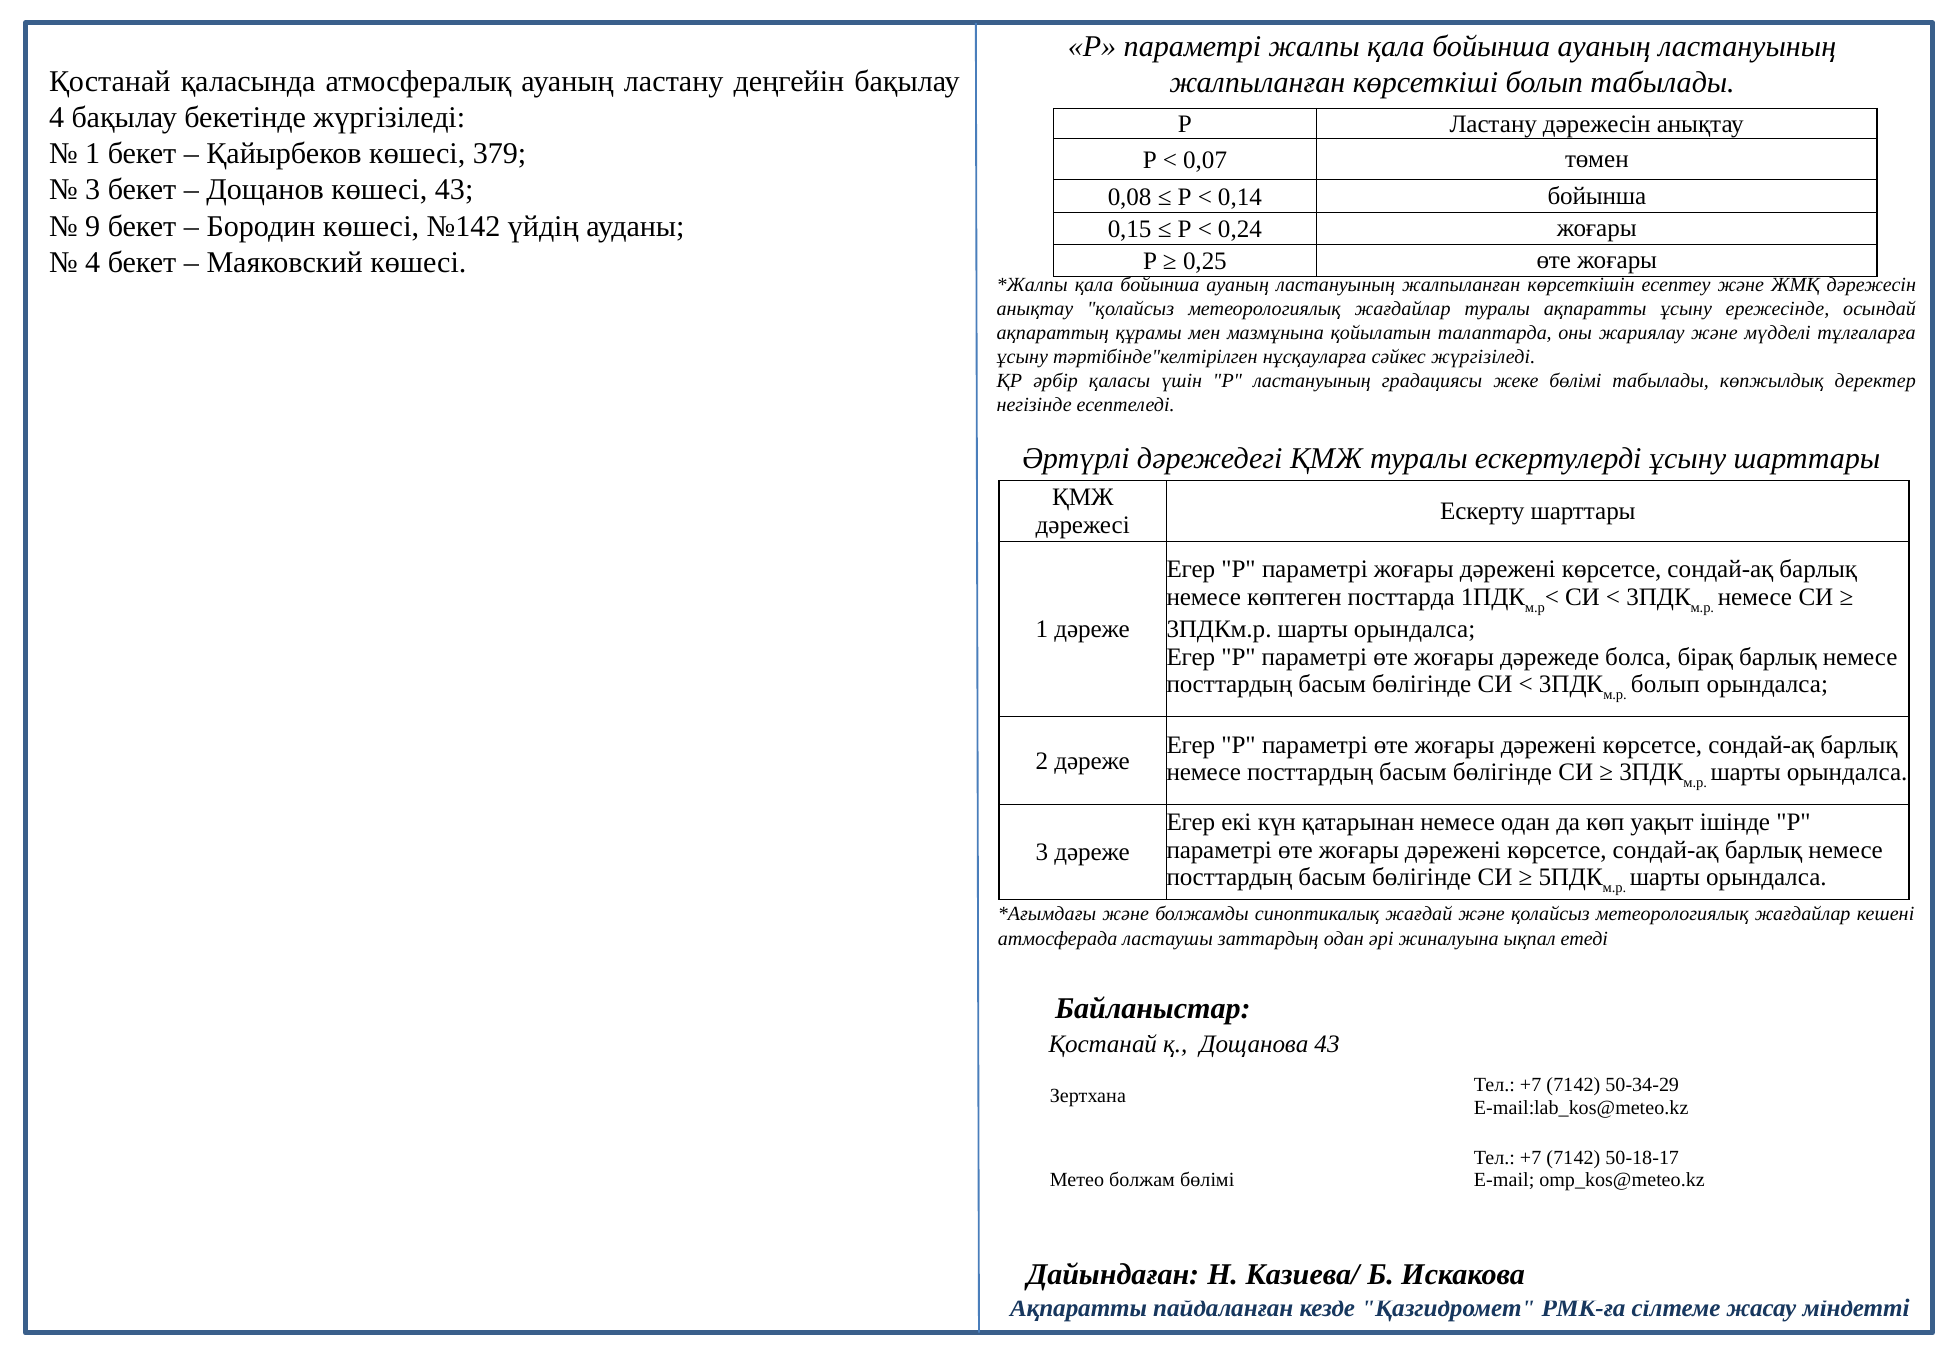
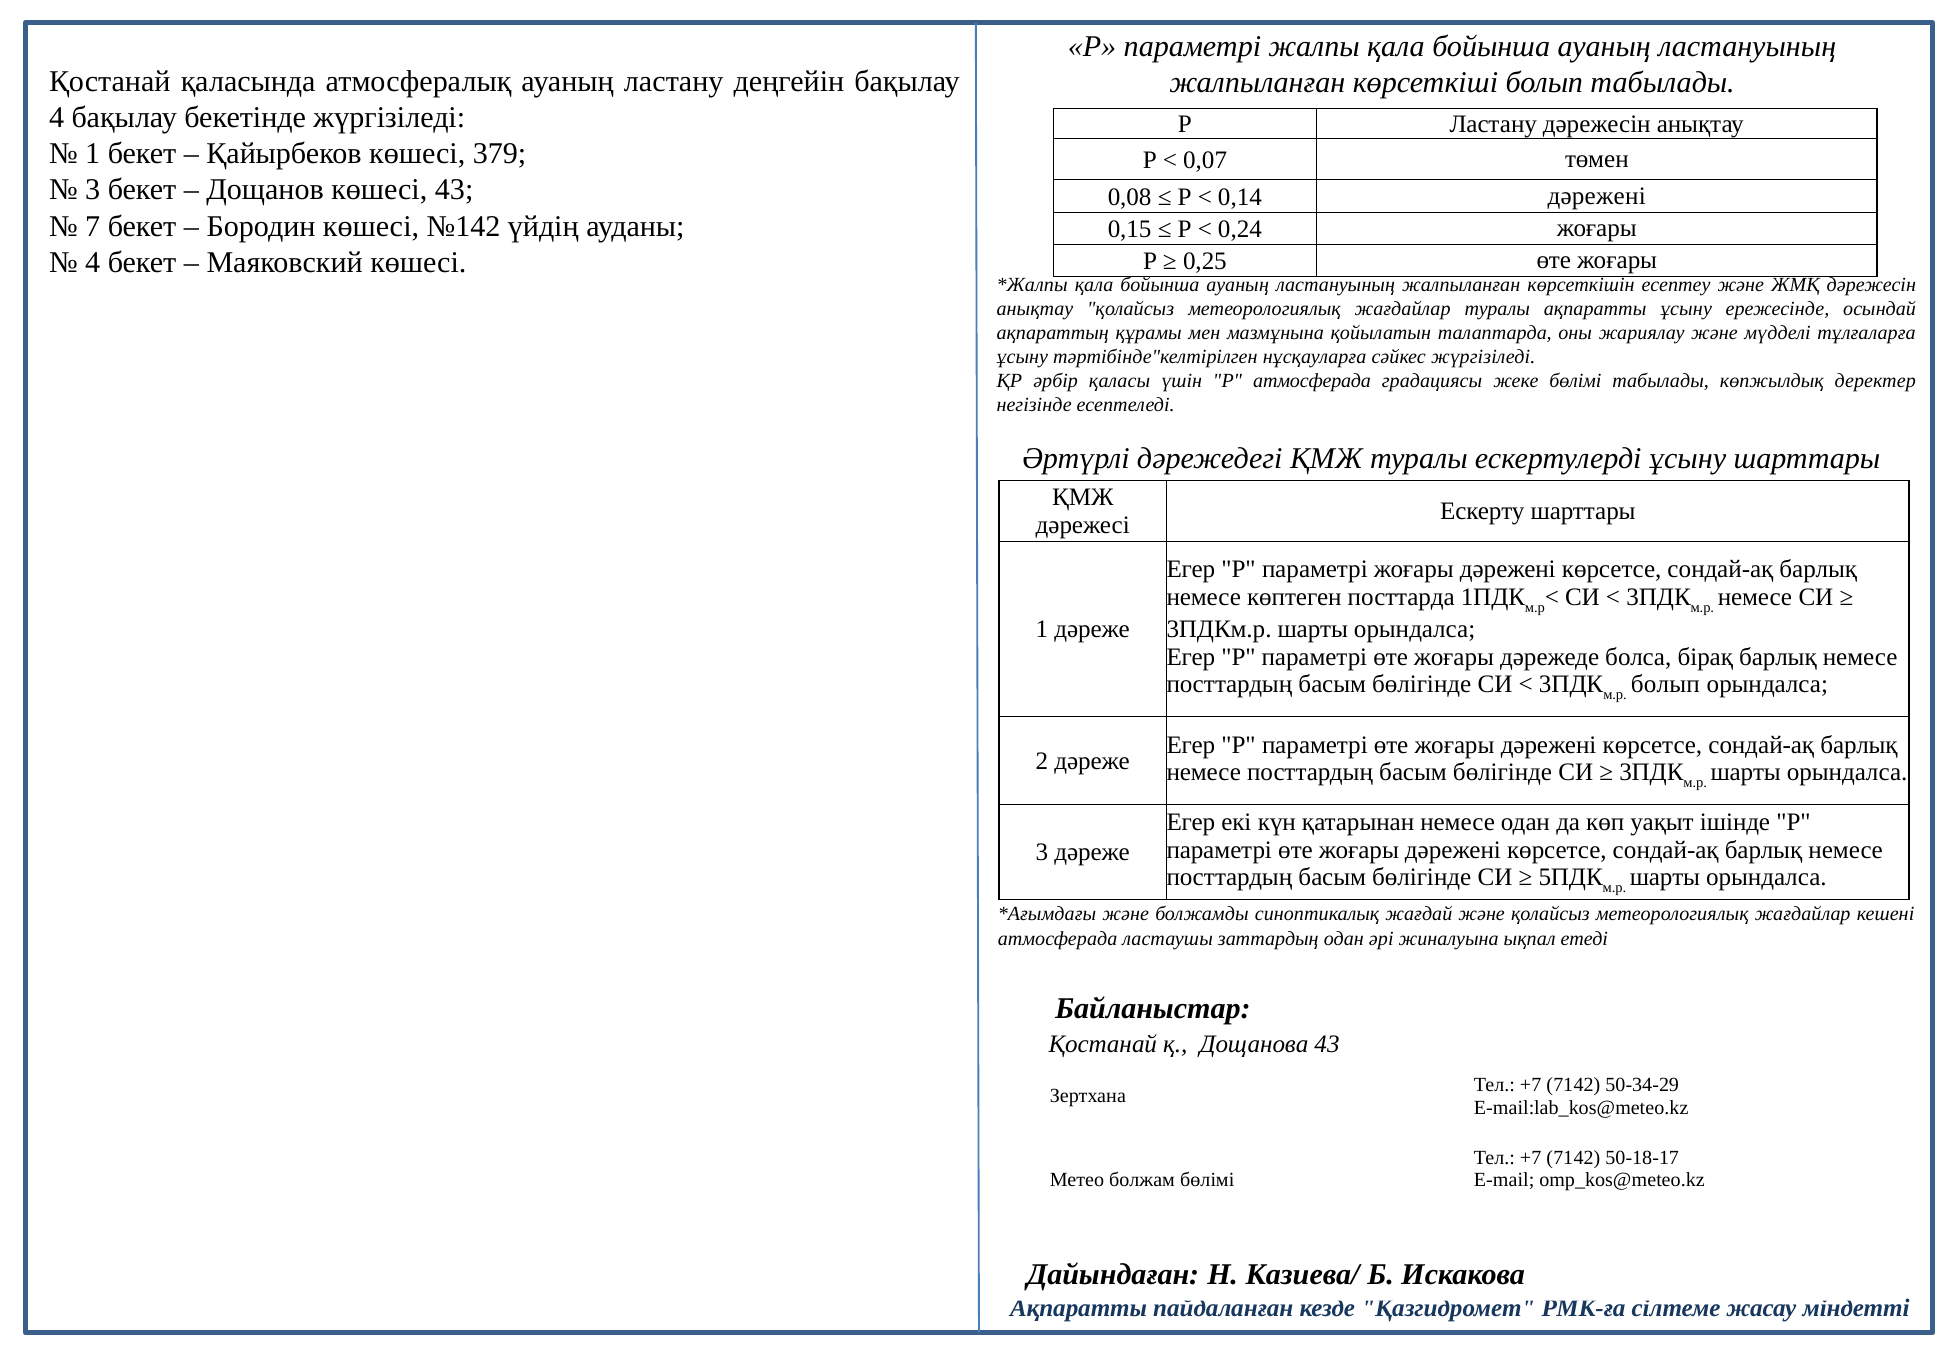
0,14 бойынша: бойынша -> дәрежені (1597, 196)
9: 9 -> 7 (93, 226)
Р ластануының: ластануының -> атмосферада (1312, 381)
